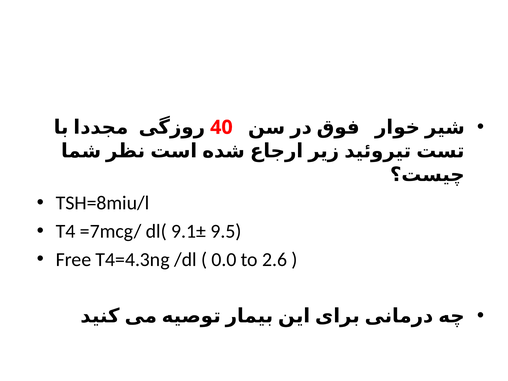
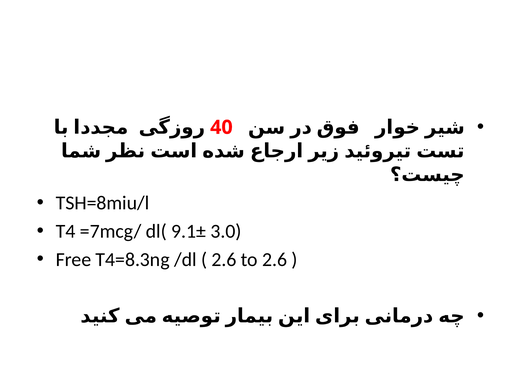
9.5: 9.5 -> 3.0 (226, 231)
T4=4.3ng: T4=4.3ng -> T4=8.3ng (133, 260)
0.0: 0.0 -> 2.6 (224, 260)
